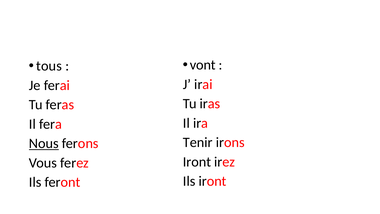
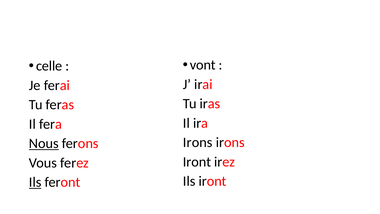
tous: tous -> celle (49, 66)
Tenir: Tenir -> Irons (198, 142)
Ils underline: none -> present (35, 182)
